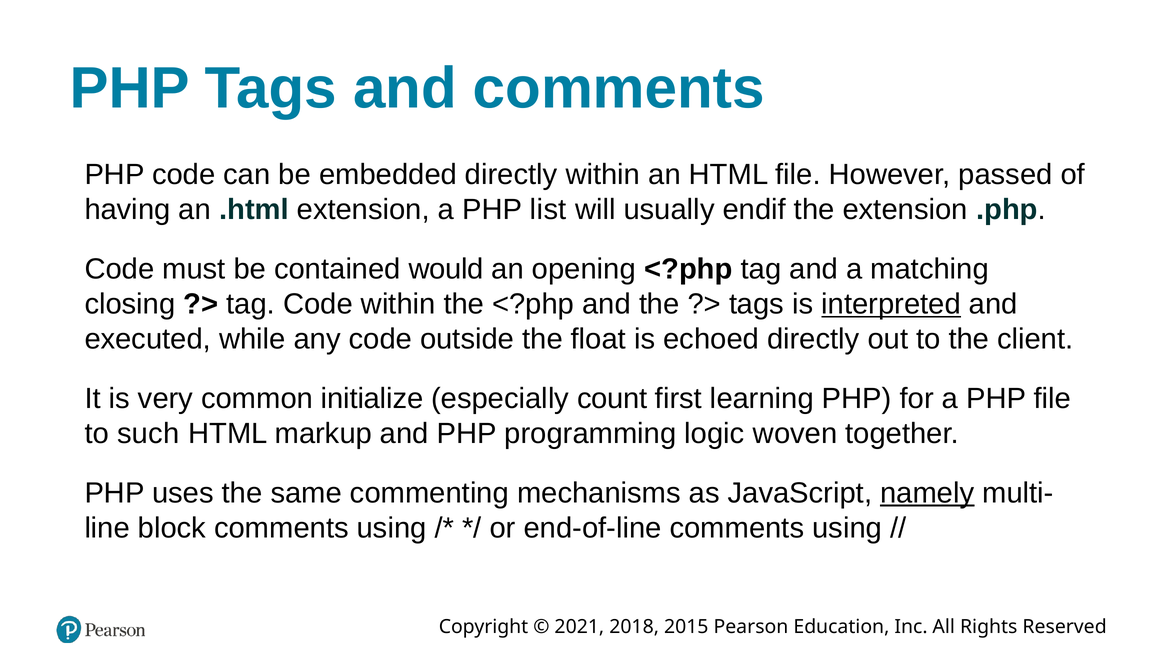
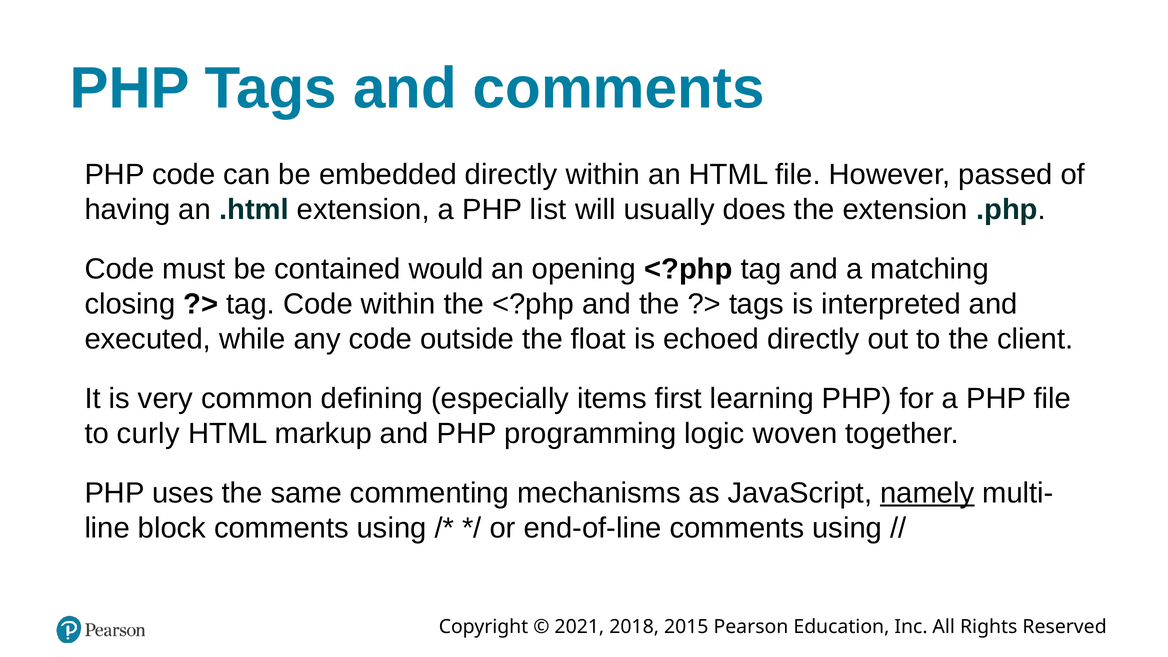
endif: endif -> does (754, 210)
interpreted underline: present -> none (891, 304)
initialize: initialize -> defining (372, 399)
count: count -> items (612, 399)
such: such -> curly (148, 434)
